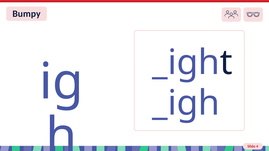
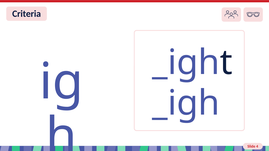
Bumpy: Bumpy -> Criteria (27, 14)
